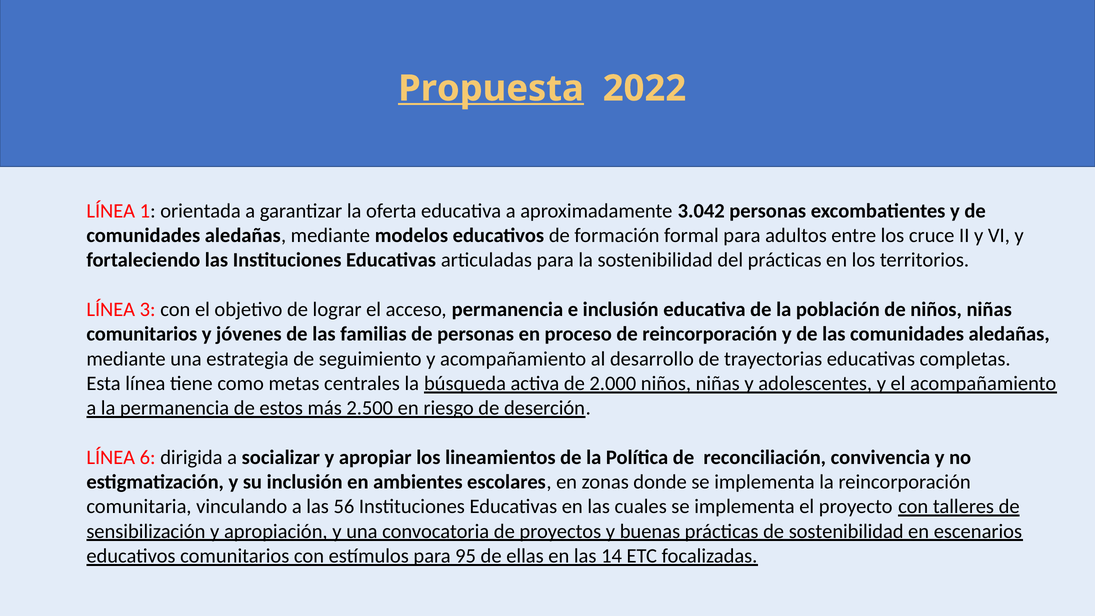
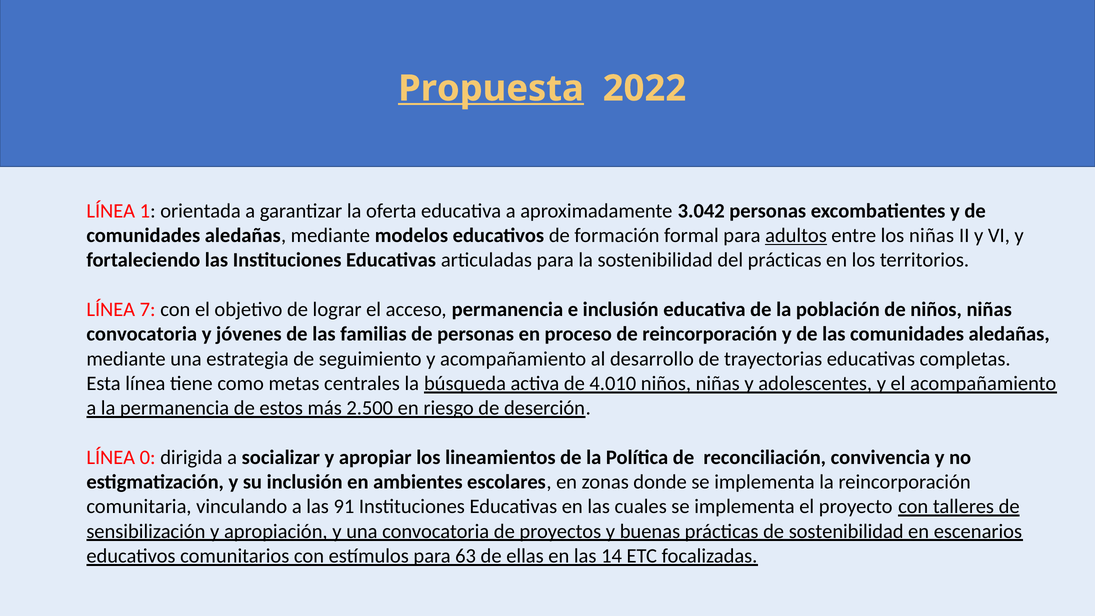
adultos underline: none -> present (796, 236)
los cruce: cruce -> niñas (932, 236)
3: 3 -> 7 (148, 309)
comunitarios: comunitarios -> convocatoria (142, 334)
2.000: 2.000 -> 4.010 (613, 383)
6: 6 -> 0 (148, 457)
56: 56 -> 91 (344, 507)
95: 95 -> 63 (466, 556)
